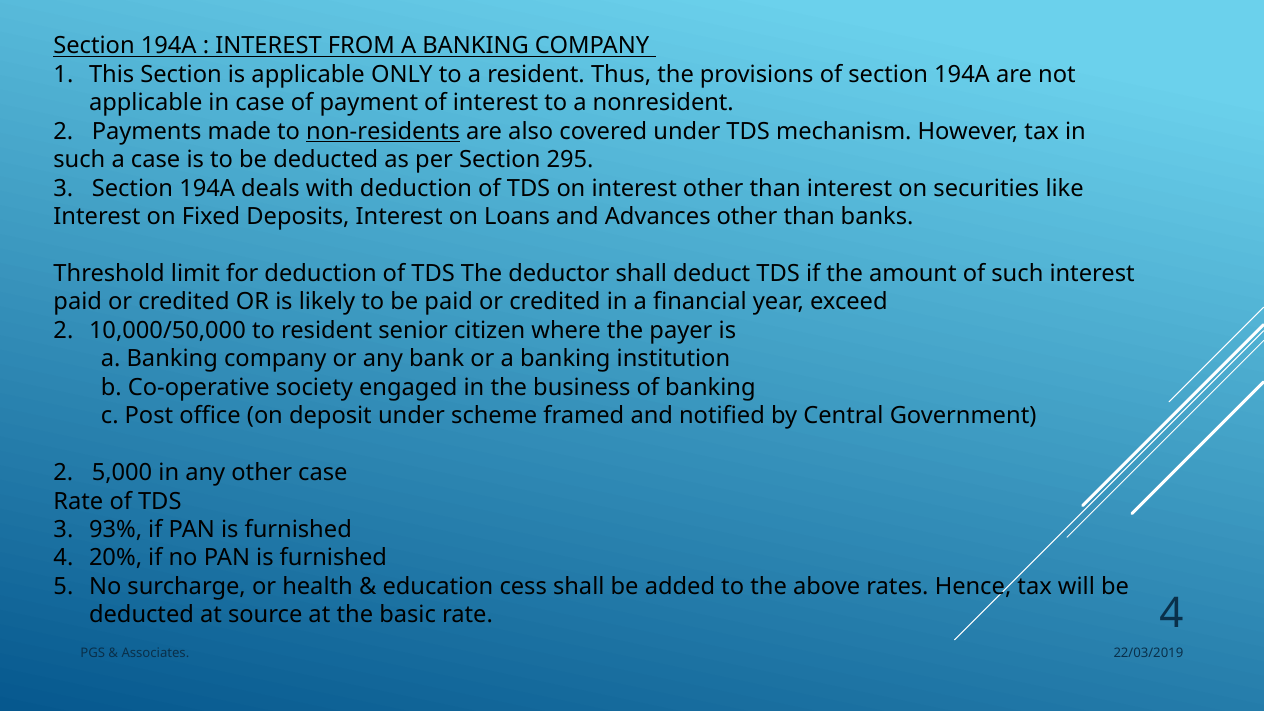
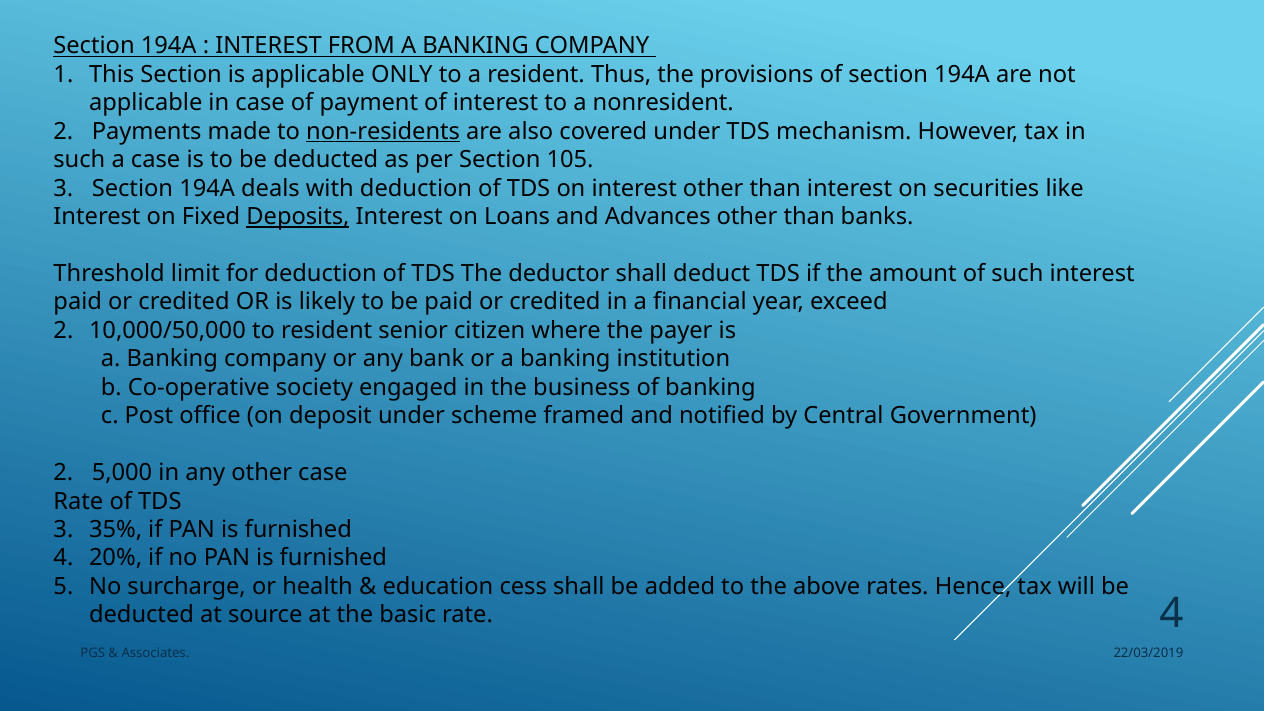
295: 295 -> 105 (570, 160)
Deposits underline: none -> present (298, 217)
93%: 93% -> 35% (116, 530)
